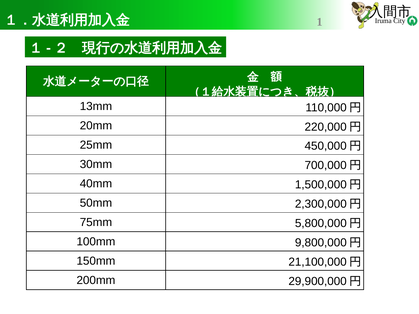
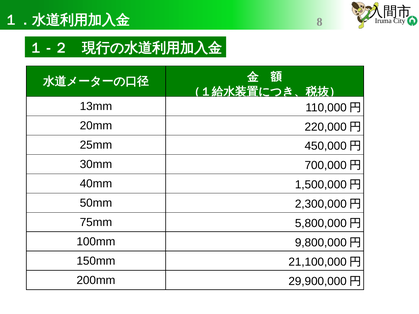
1: 1 -> 8 (320, 22)
